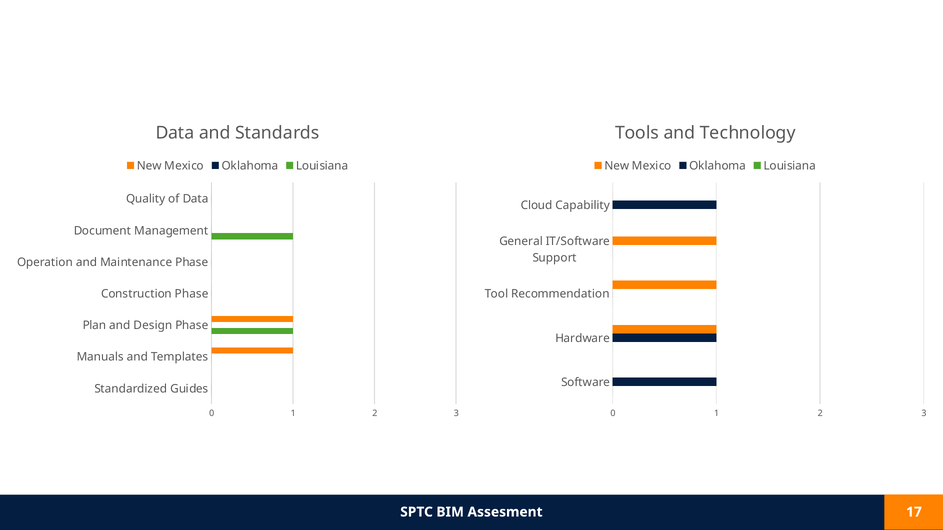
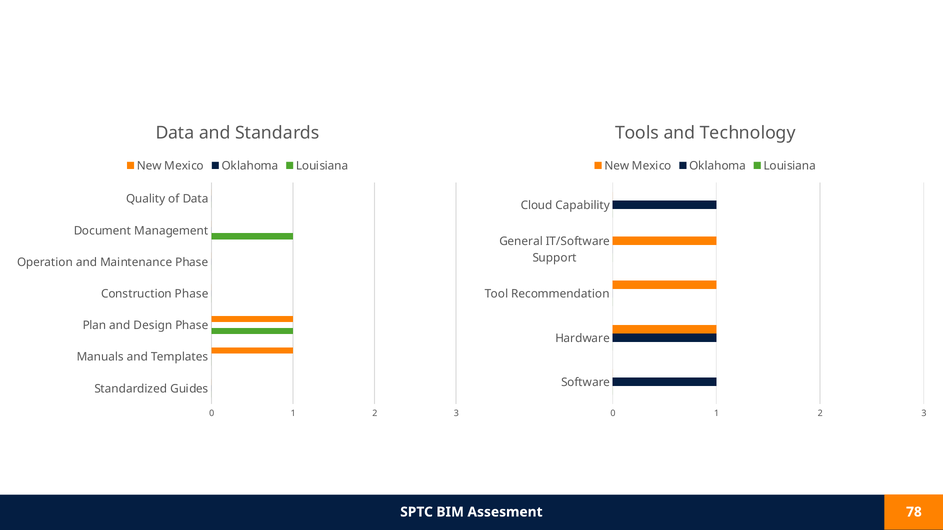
17: 17 -> 78 (914, 512)
